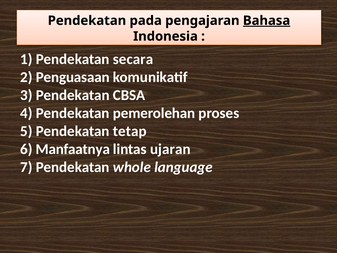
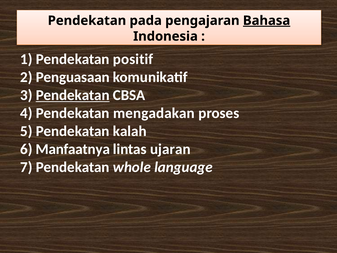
secara: secara -> positif (133, 59)
Pendekatan underline: none -> present (73, 95)
pemerolehan: pemerolehan -> mengadakan (154, 113)
tetap: tetap -> kalah (130, 131)
